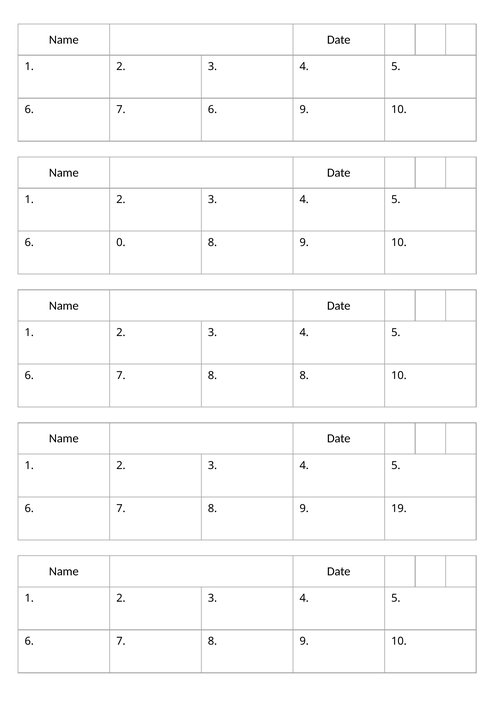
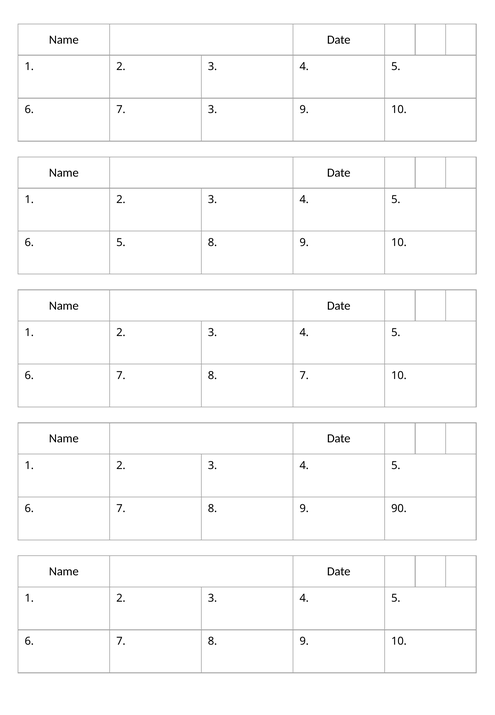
7 6: 6 -> 3 (213, 110)
6 0: 0 -> 5 (121, 243)
8 8: 8 -> 7 (304, 375)
19: 19 -> 90 (399, 508)
